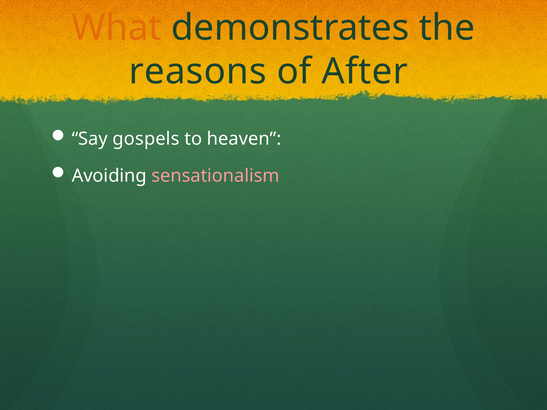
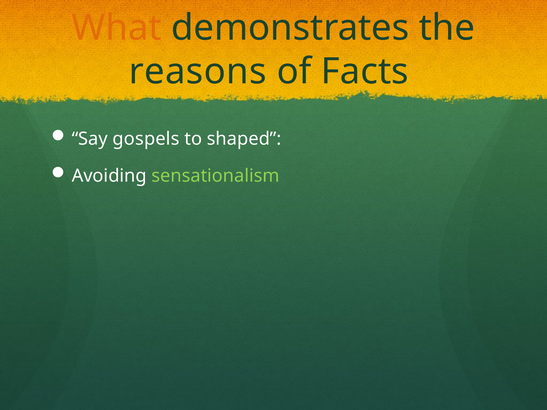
After: After -> Facts (365, 72)
heaven: heaven -> shaped (244, 139)
sensationalism colour: pink -> light green (216, 176)
